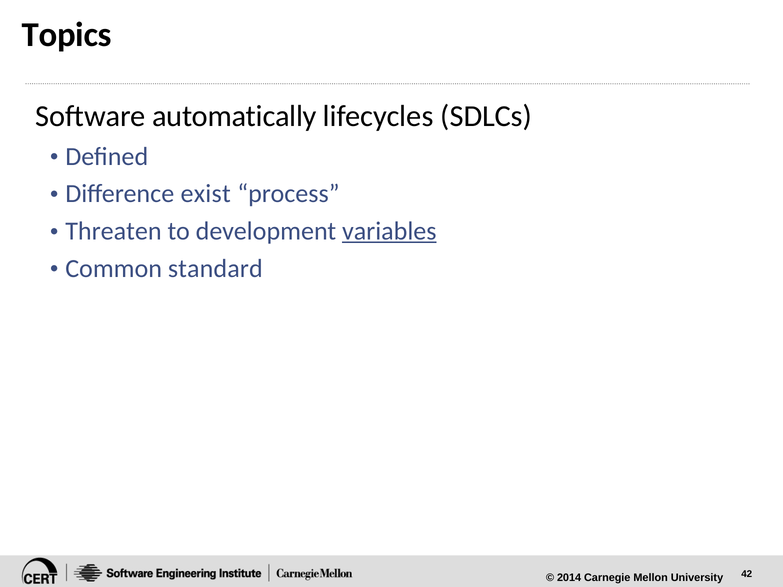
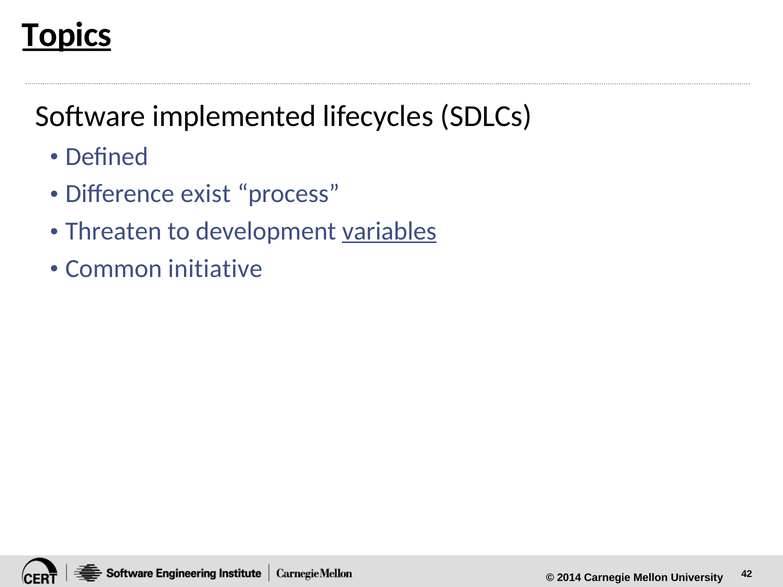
Topics underline: none -> present (67, 35)
automatically: automatically -> implemented (234, 116)
standard: standard -> initiative (215, 269)
